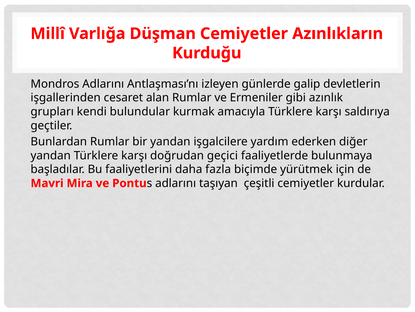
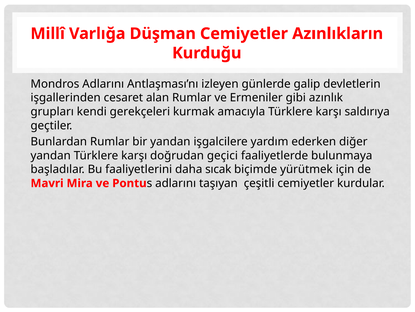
bulundular: bulundular -> gerekçeleri (140, 111)
fazla: fazla -> sıcak (218, 169)
